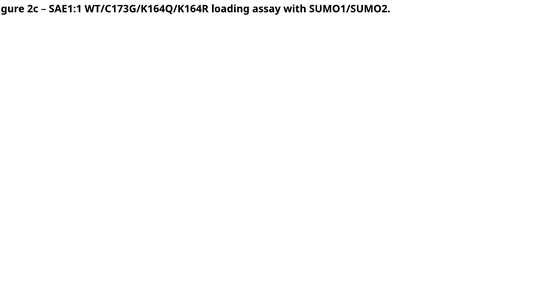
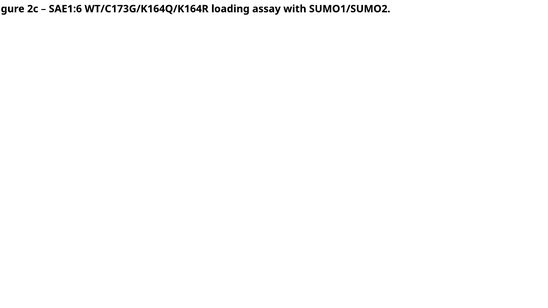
SAE1:1: SAE1:1 -> SAE1:6 (65, 9)
